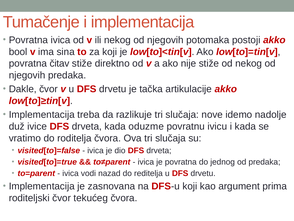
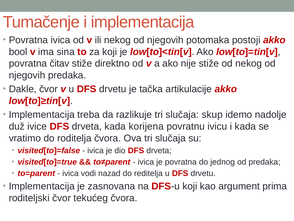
nove: nove -> skup (212, 114)
oduzme: oduzme -> korijena (146, 126)
